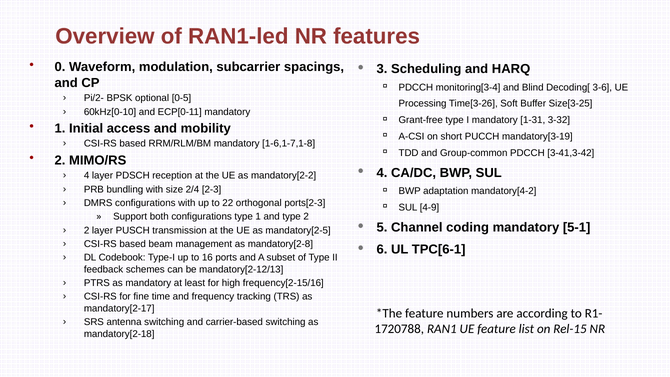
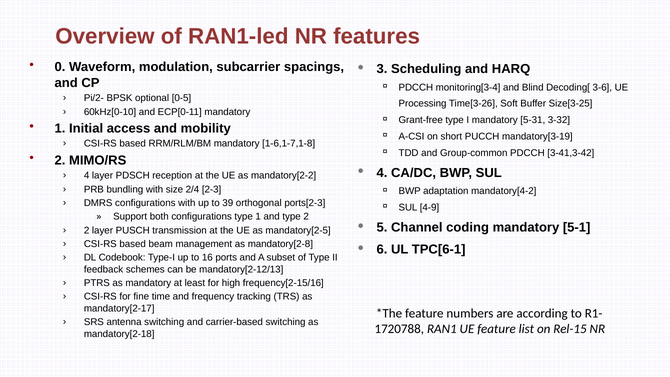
1-31: 1-31 -> 5-31 (533, 120)
22: 22 -> 39 (228, 203)
